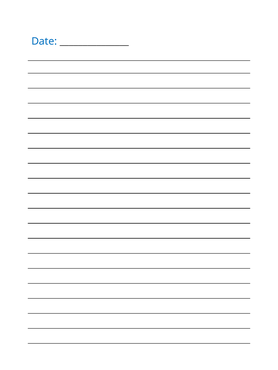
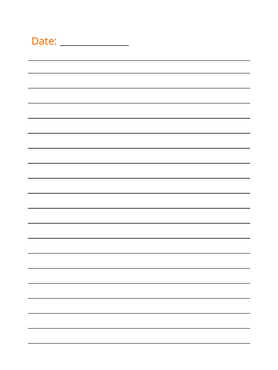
Date colour: blue -> orange (44, 41)
